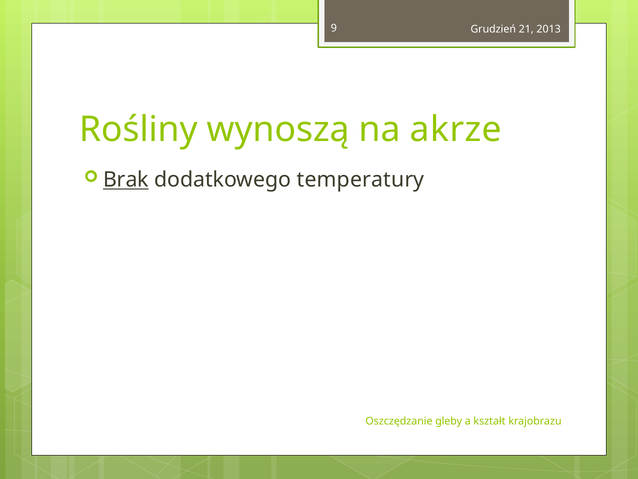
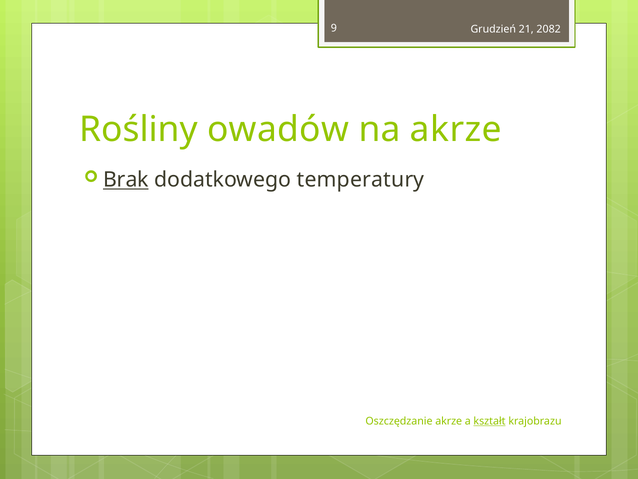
2013: 2013 -> 2082 (549, 29)
wynoszą: wynoszą -> owadów (278, 129)
Oszczędzanie gleby: gleby -> akrze (449, 421)
kształt underline: none -> present (490, 421)
